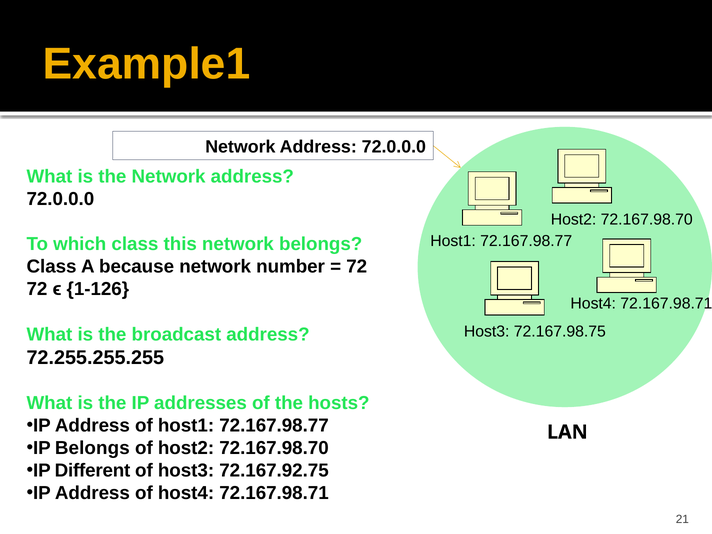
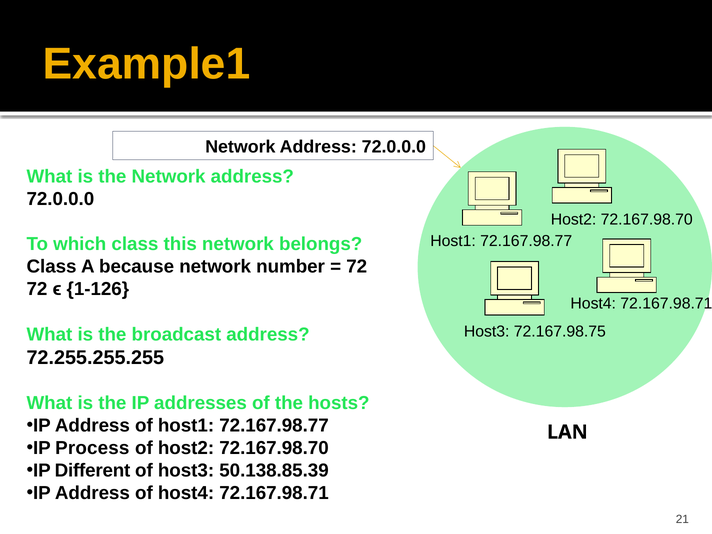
IP Belongs: Belongs -> Process (92, 448)
72.167.92.75: 72.167.92.75 -> 50.138.85.39 (274, 471)
